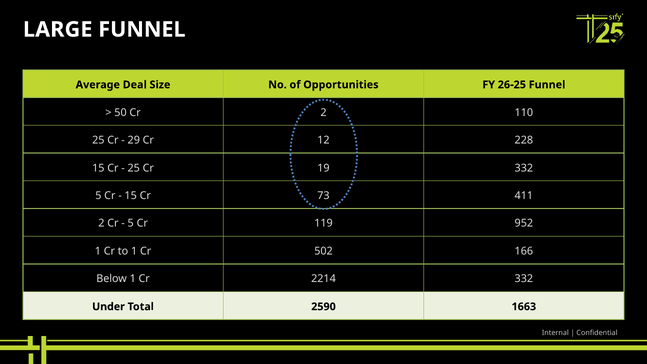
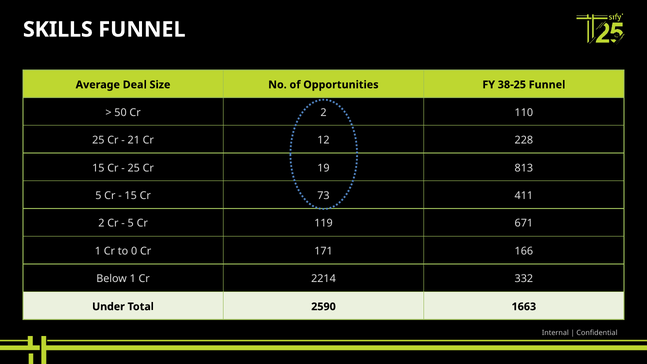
LARGE: LARGE -> SKILLS (58, 30)
26-25: 26-25 -> 38-25 (512, 85)
29: 29 -> 21 (134, 140)
19 332: 332 -> 813 (524, 168)
952: 952 -> 671 (524, 223)
to 1: 1 -> 0 (134, 251)
502: 502 -> 171 (323, 251)
